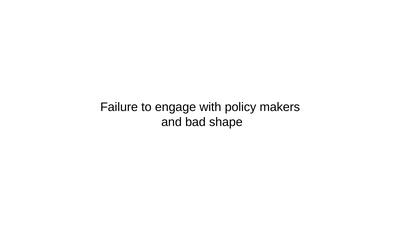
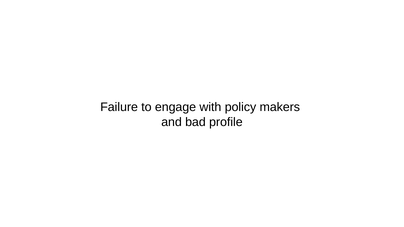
shape: shape -> profile (226, 122)
